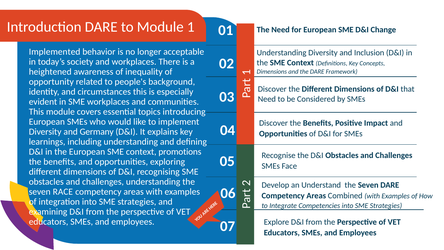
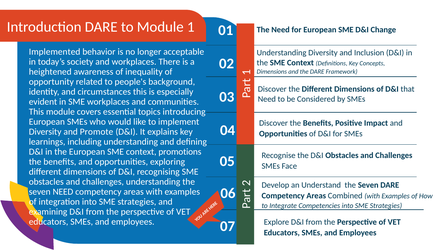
Germany: Germany -> Promote (97, 132)
seven RACE: RACE -> NEED (63, 192)
